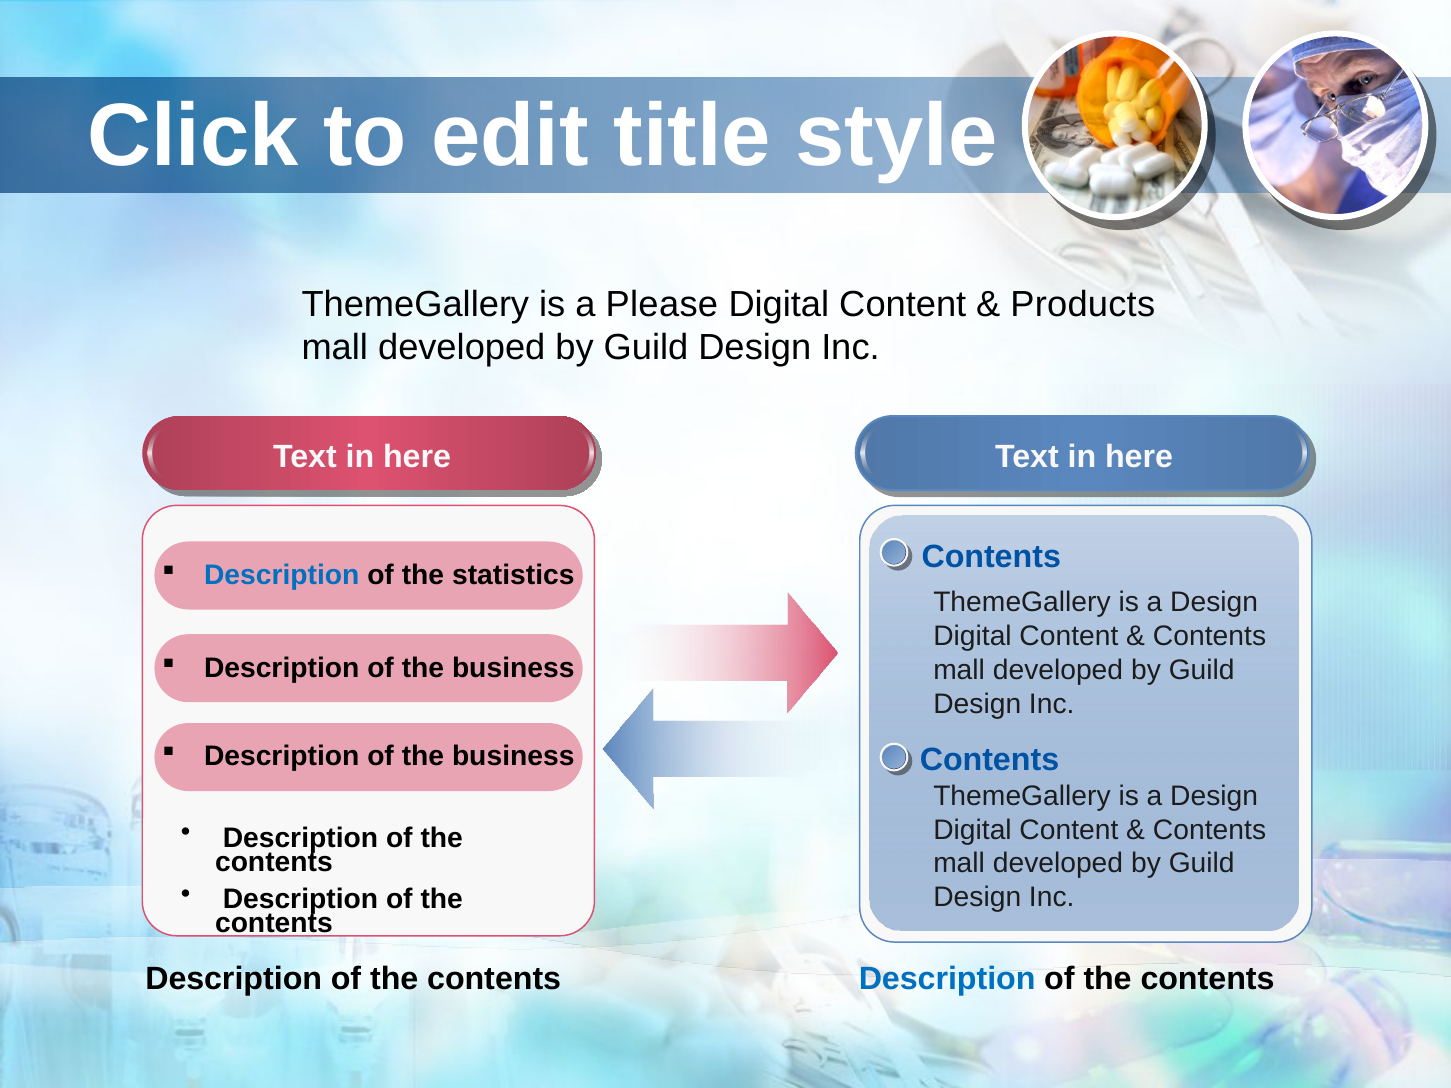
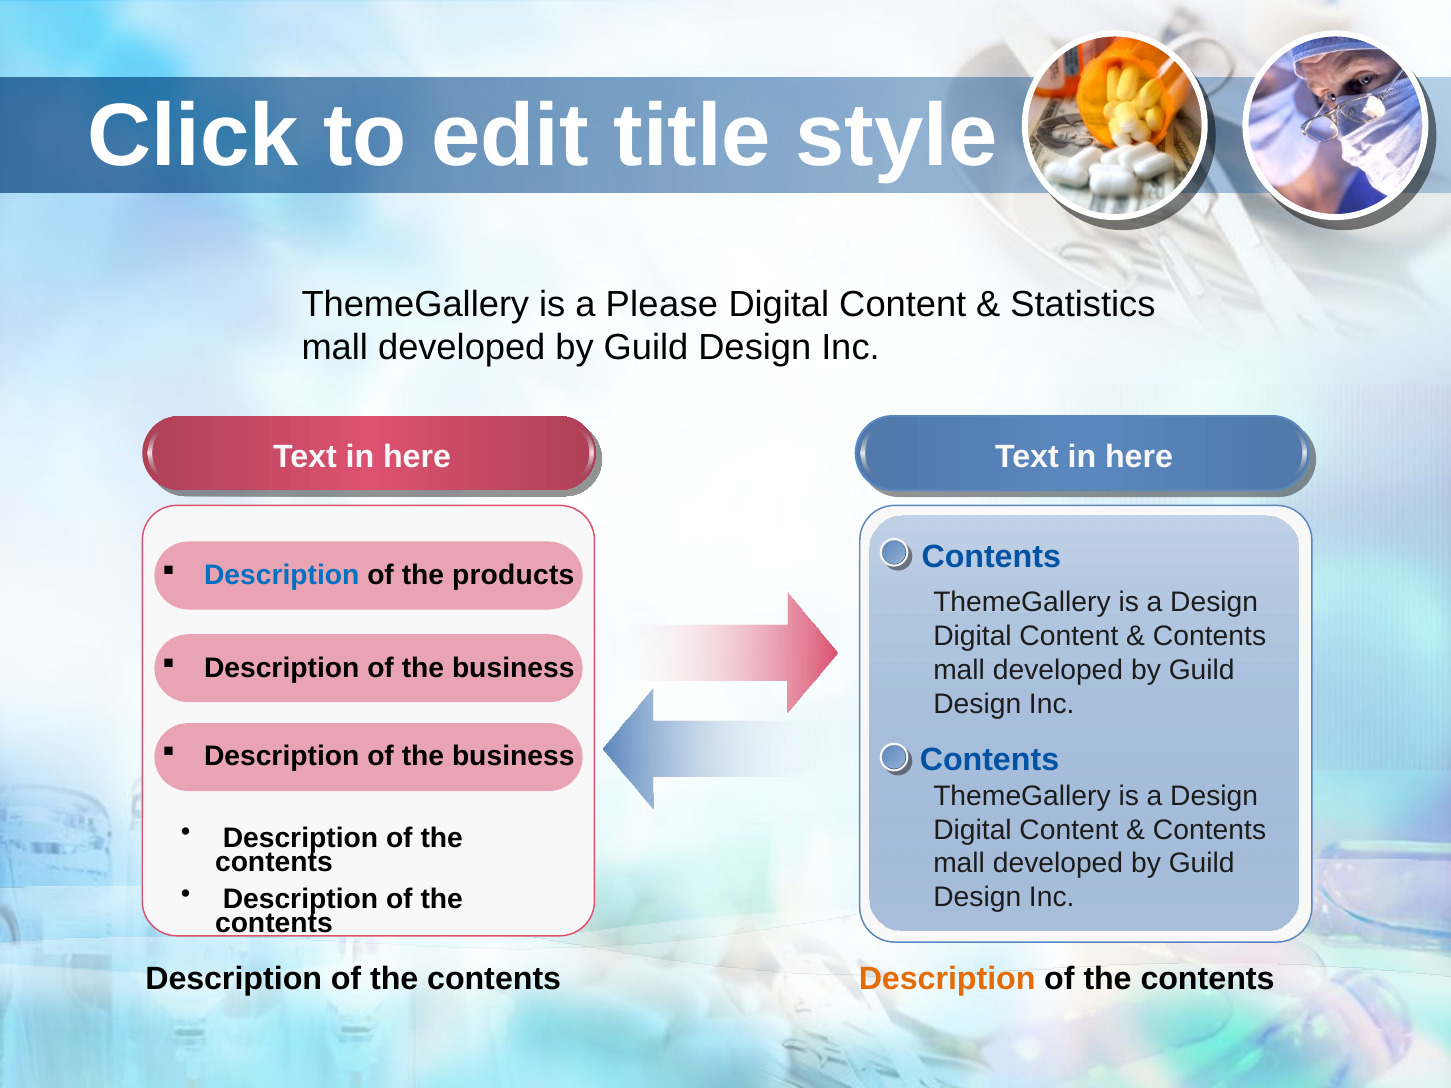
Products: Products -> Statistics (1083, 304)
statistics: statistics -> products (513, 575)
Description colour: blue -> orange (947, 979)
